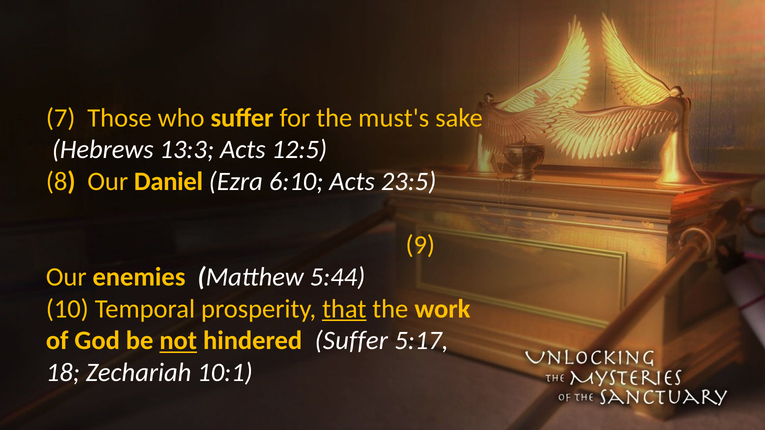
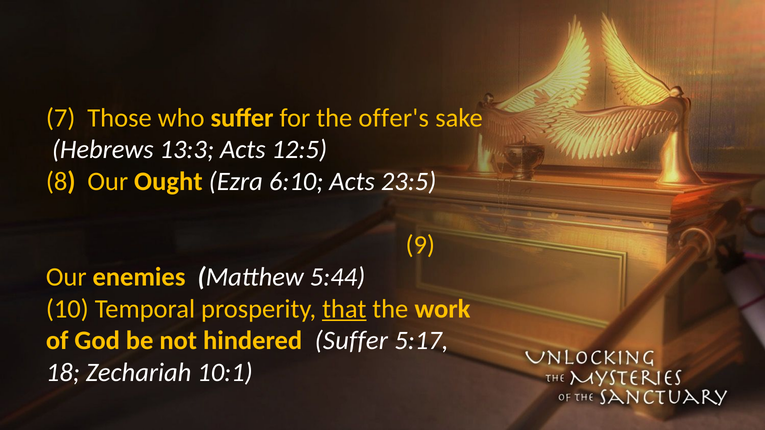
must's: must's -> offer's (394, 118)
Daniel: Daniel -> Ought (168, 182)
not underline: present -> none (178, 341)
